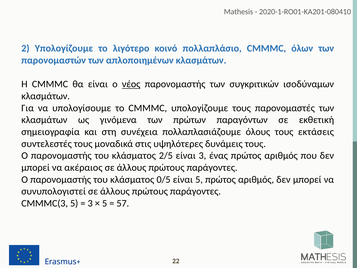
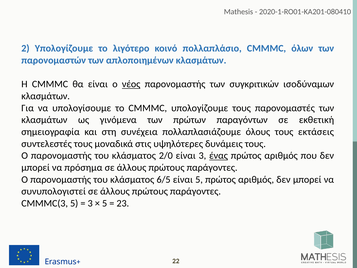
2/5: 2/5 -> 2/0 (166, 156)
ένας underline: none -> present (219, 156)
ακέραιος: ακέραιος -> πρόσημα (83, 167)
0/5: 0/5 -> 6/5 (164, 179)
57: 57 -> 23 (123, 203)
